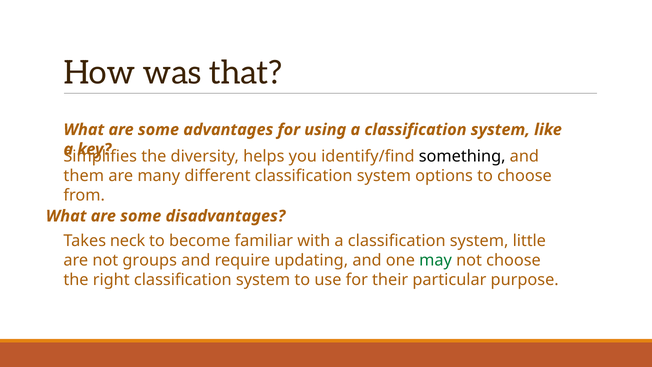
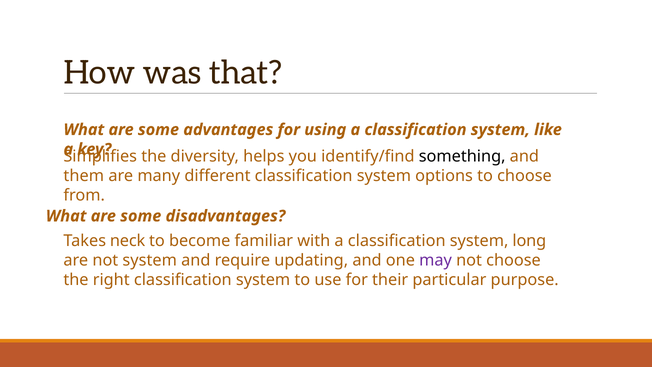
little: little -> long (529, 241)
not groups: groups -> system (150, 260)
may colour: green -> purple (436, 260)
